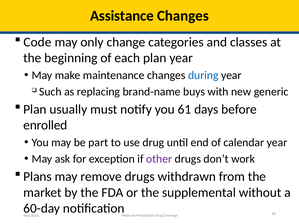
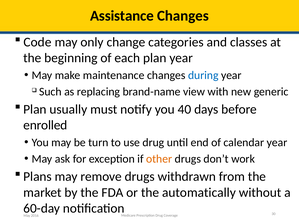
buys: buys -> view (194, 92)
61: 61 -> 40 (184, 109)
part: part -> turn (98, 143)
other colour: purple -> orange (159, 159)
supplemental: supplemental -> automatically (199, 193)
